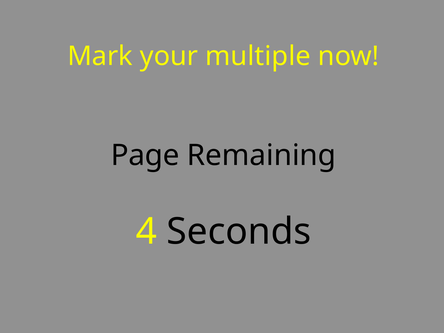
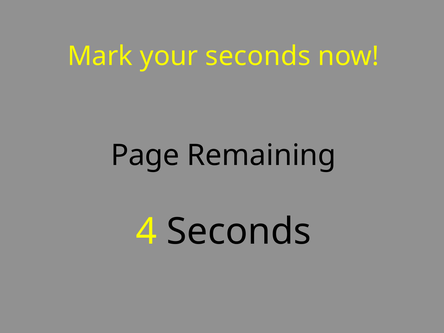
your multiple: multiple -> seconds (258, 56)
